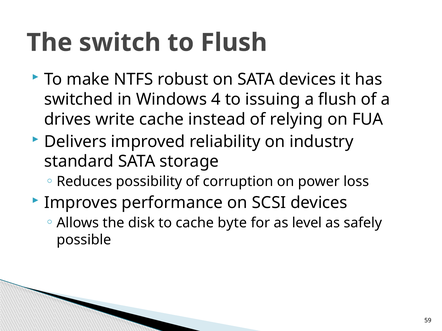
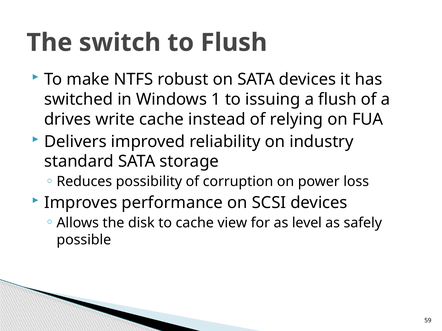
4: 4 -> 1 (216, 99)
byte: byte -> view (232, 223)
